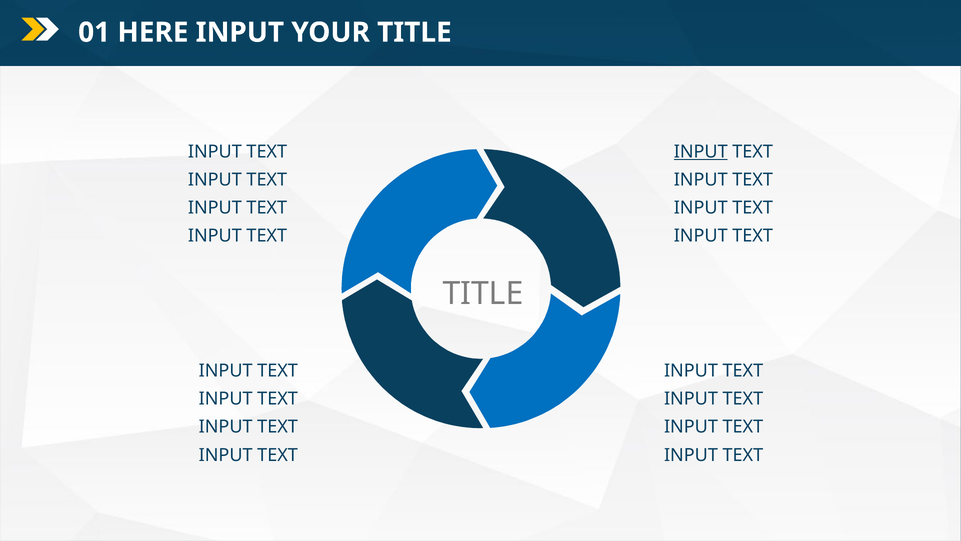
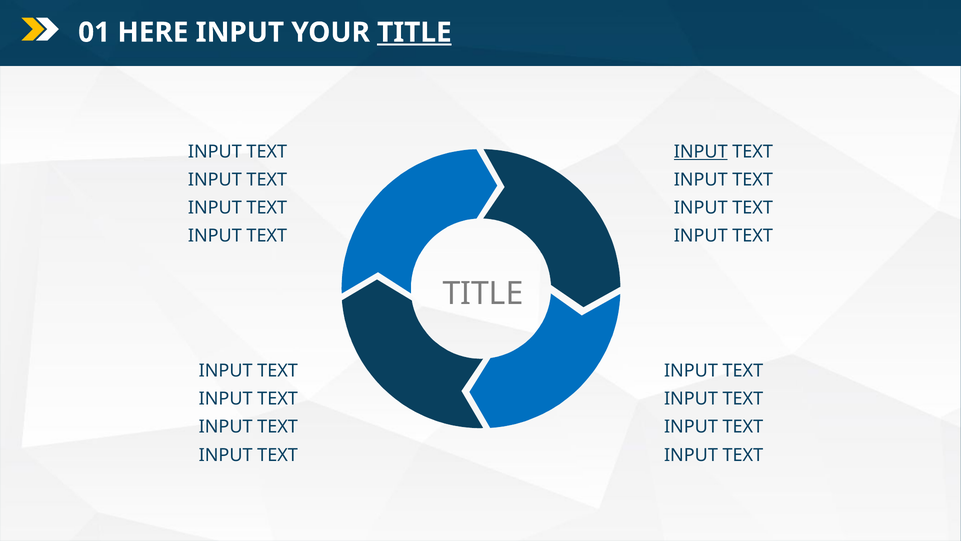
TITLE underline: none -> present (414, 32)
